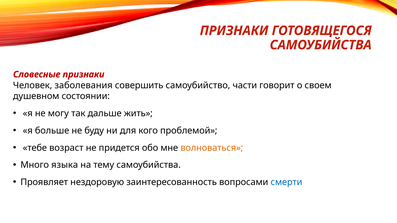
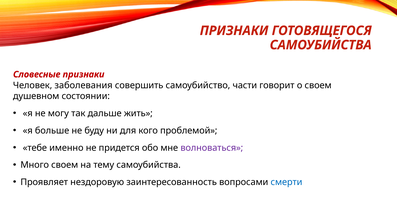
возраст: возраст -> именно (66, 148)
волноваться colour: orange -> purple (212, 148)
Много языка: языка -> своем (65, 165)
